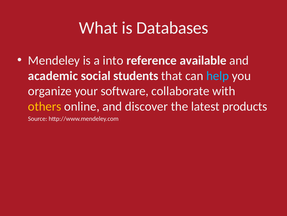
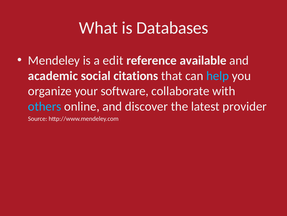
into: into -> edit (113, 60)
students: students -> citations (136, 76)
others colour: yellow -> light blue (45, 106)
products: products -> provider (245, 106)
